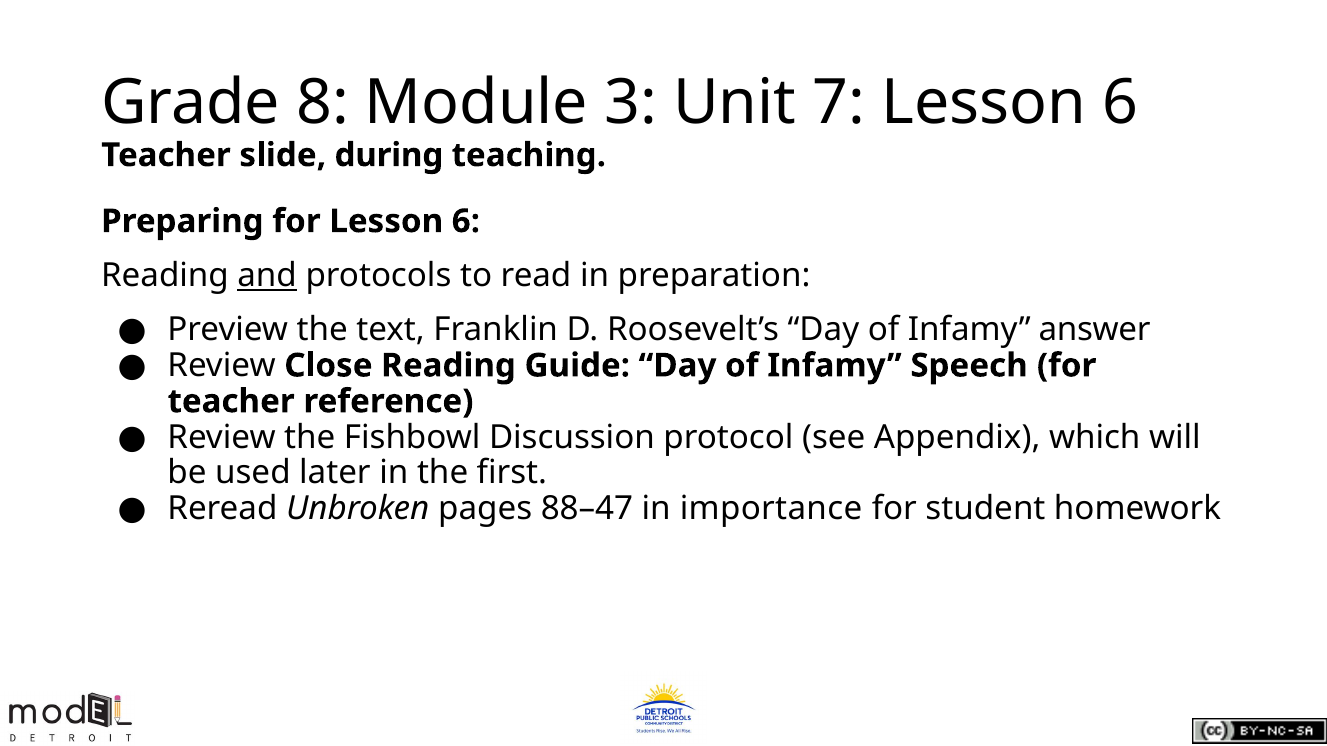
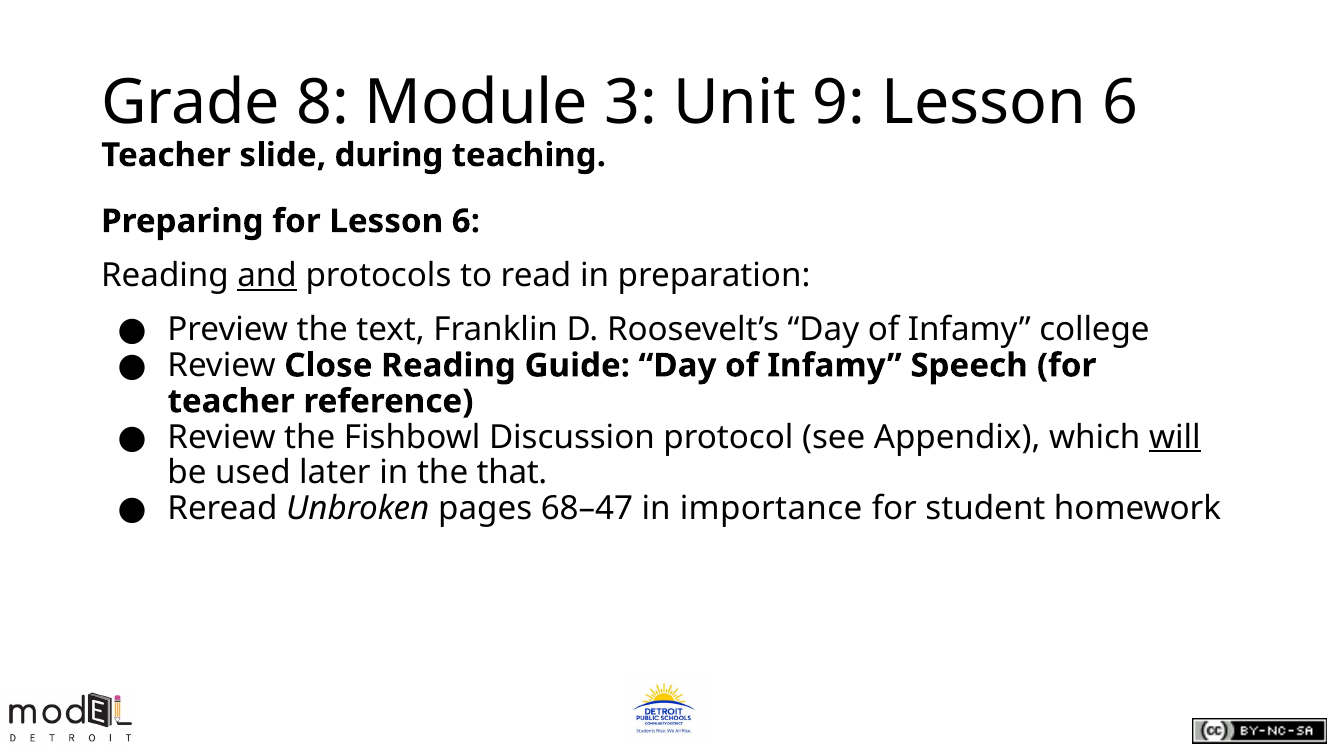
7: 7 -> 9 (839, 103)
answer: answer -> college (1094, 330)
will underline: none -> present (1175, 437)
first: first -> that (512, 473)
88–47: 88–47 -> 68–47 (587, 509)
